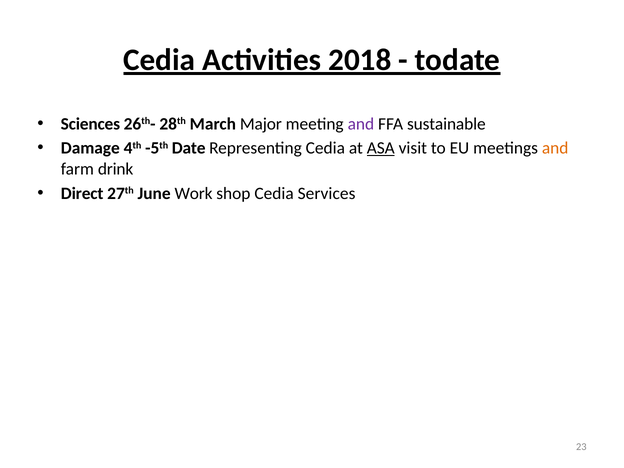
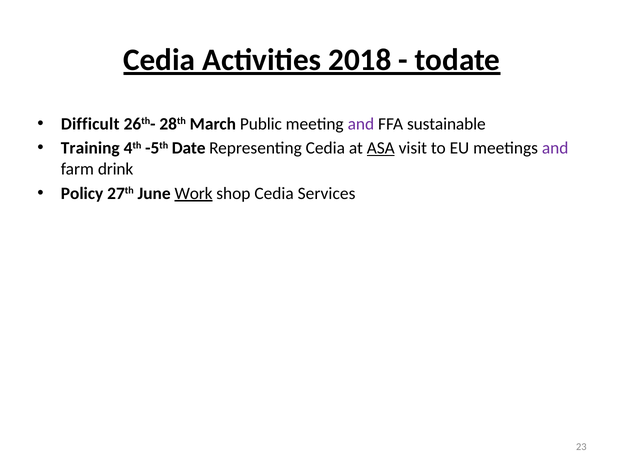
Sciences: Sciences -> Difficult (90, 124)
Major: Major -> Public (261, 124)
Damage: Damage -> Training (90, 148)
and colour: orange -> purple (555, 148)
Direct: Direct -> Policy (82, 193)
Work underline: none -> present (194, 193)
